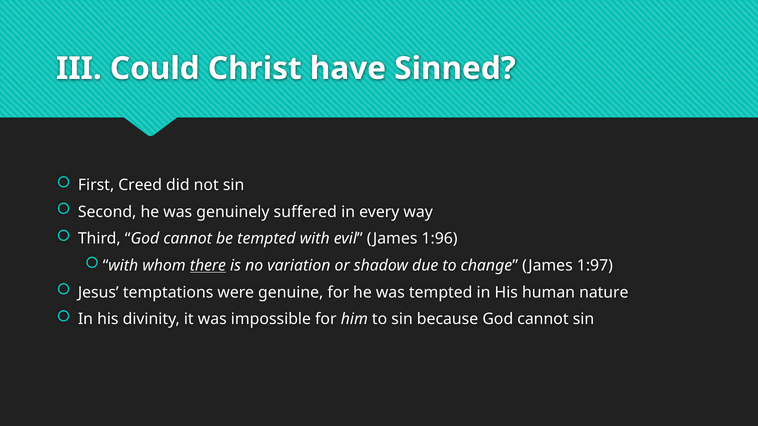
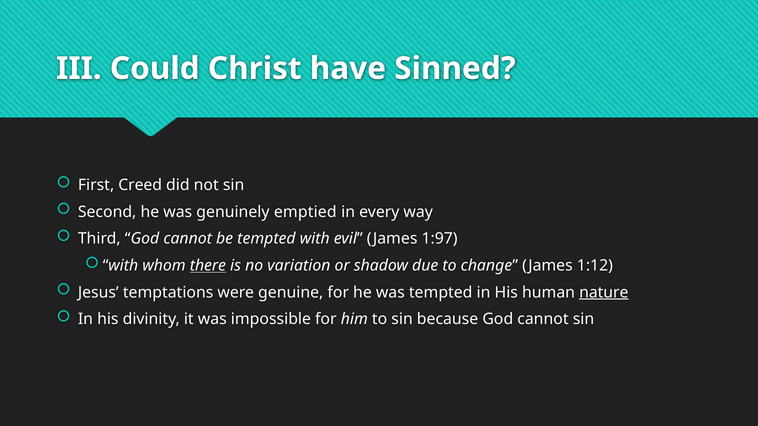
suffered: suffered -> emptied (305, 212)
1:96: 1:96 -> 1:97 (440, 239)
1:97: 1:97 -> 1:12 (595, 266)
nature underline: none -> present (604, 293)
